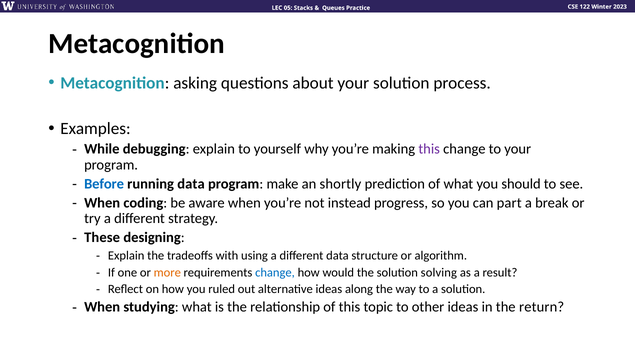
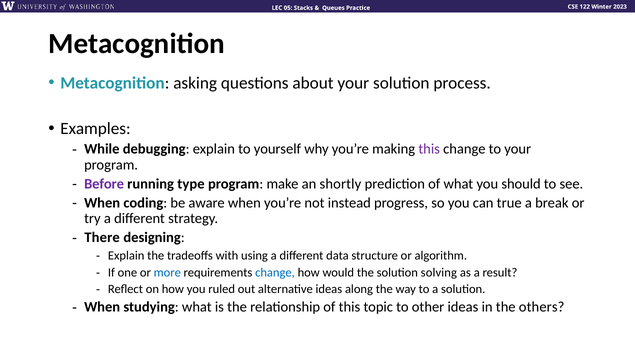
Before colour: blue -> purple (104, 184)
running data: data -> type (191, 184)
part: part -> true (509, 203)
These: These -> There (102, 238)
more colour: orange -> blue (167, 273)
return: return -> others (542, 307)
